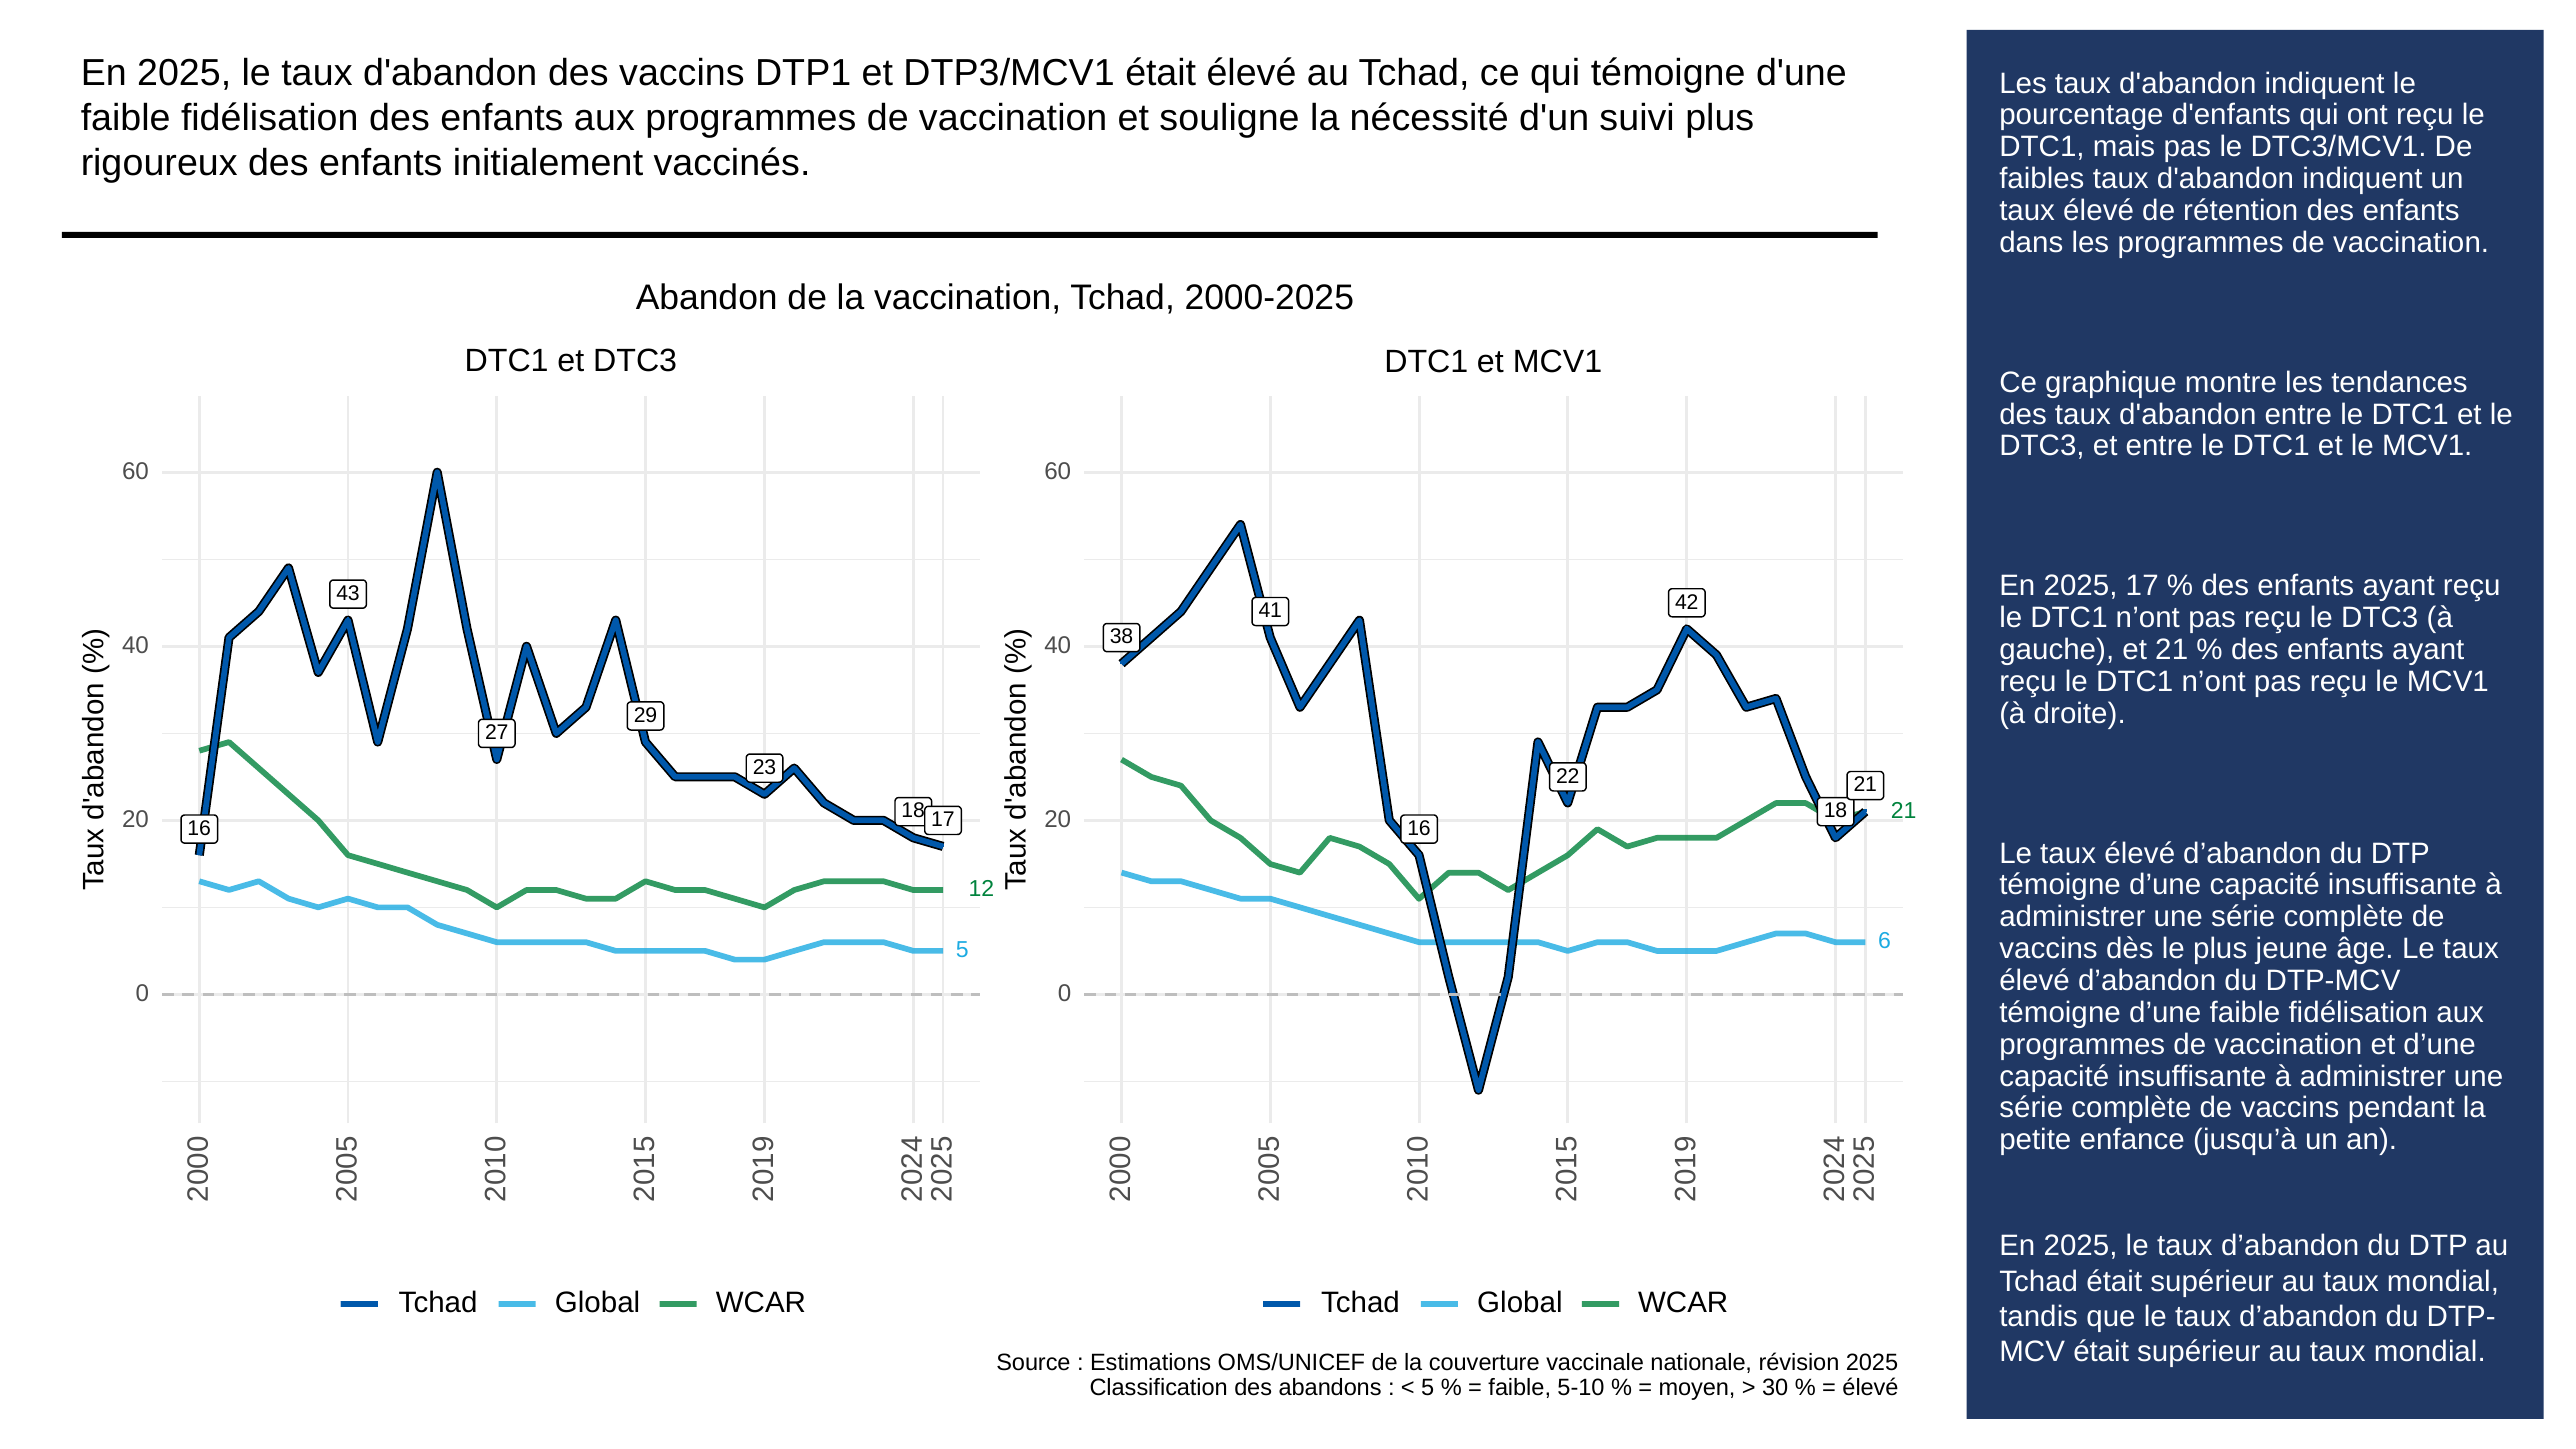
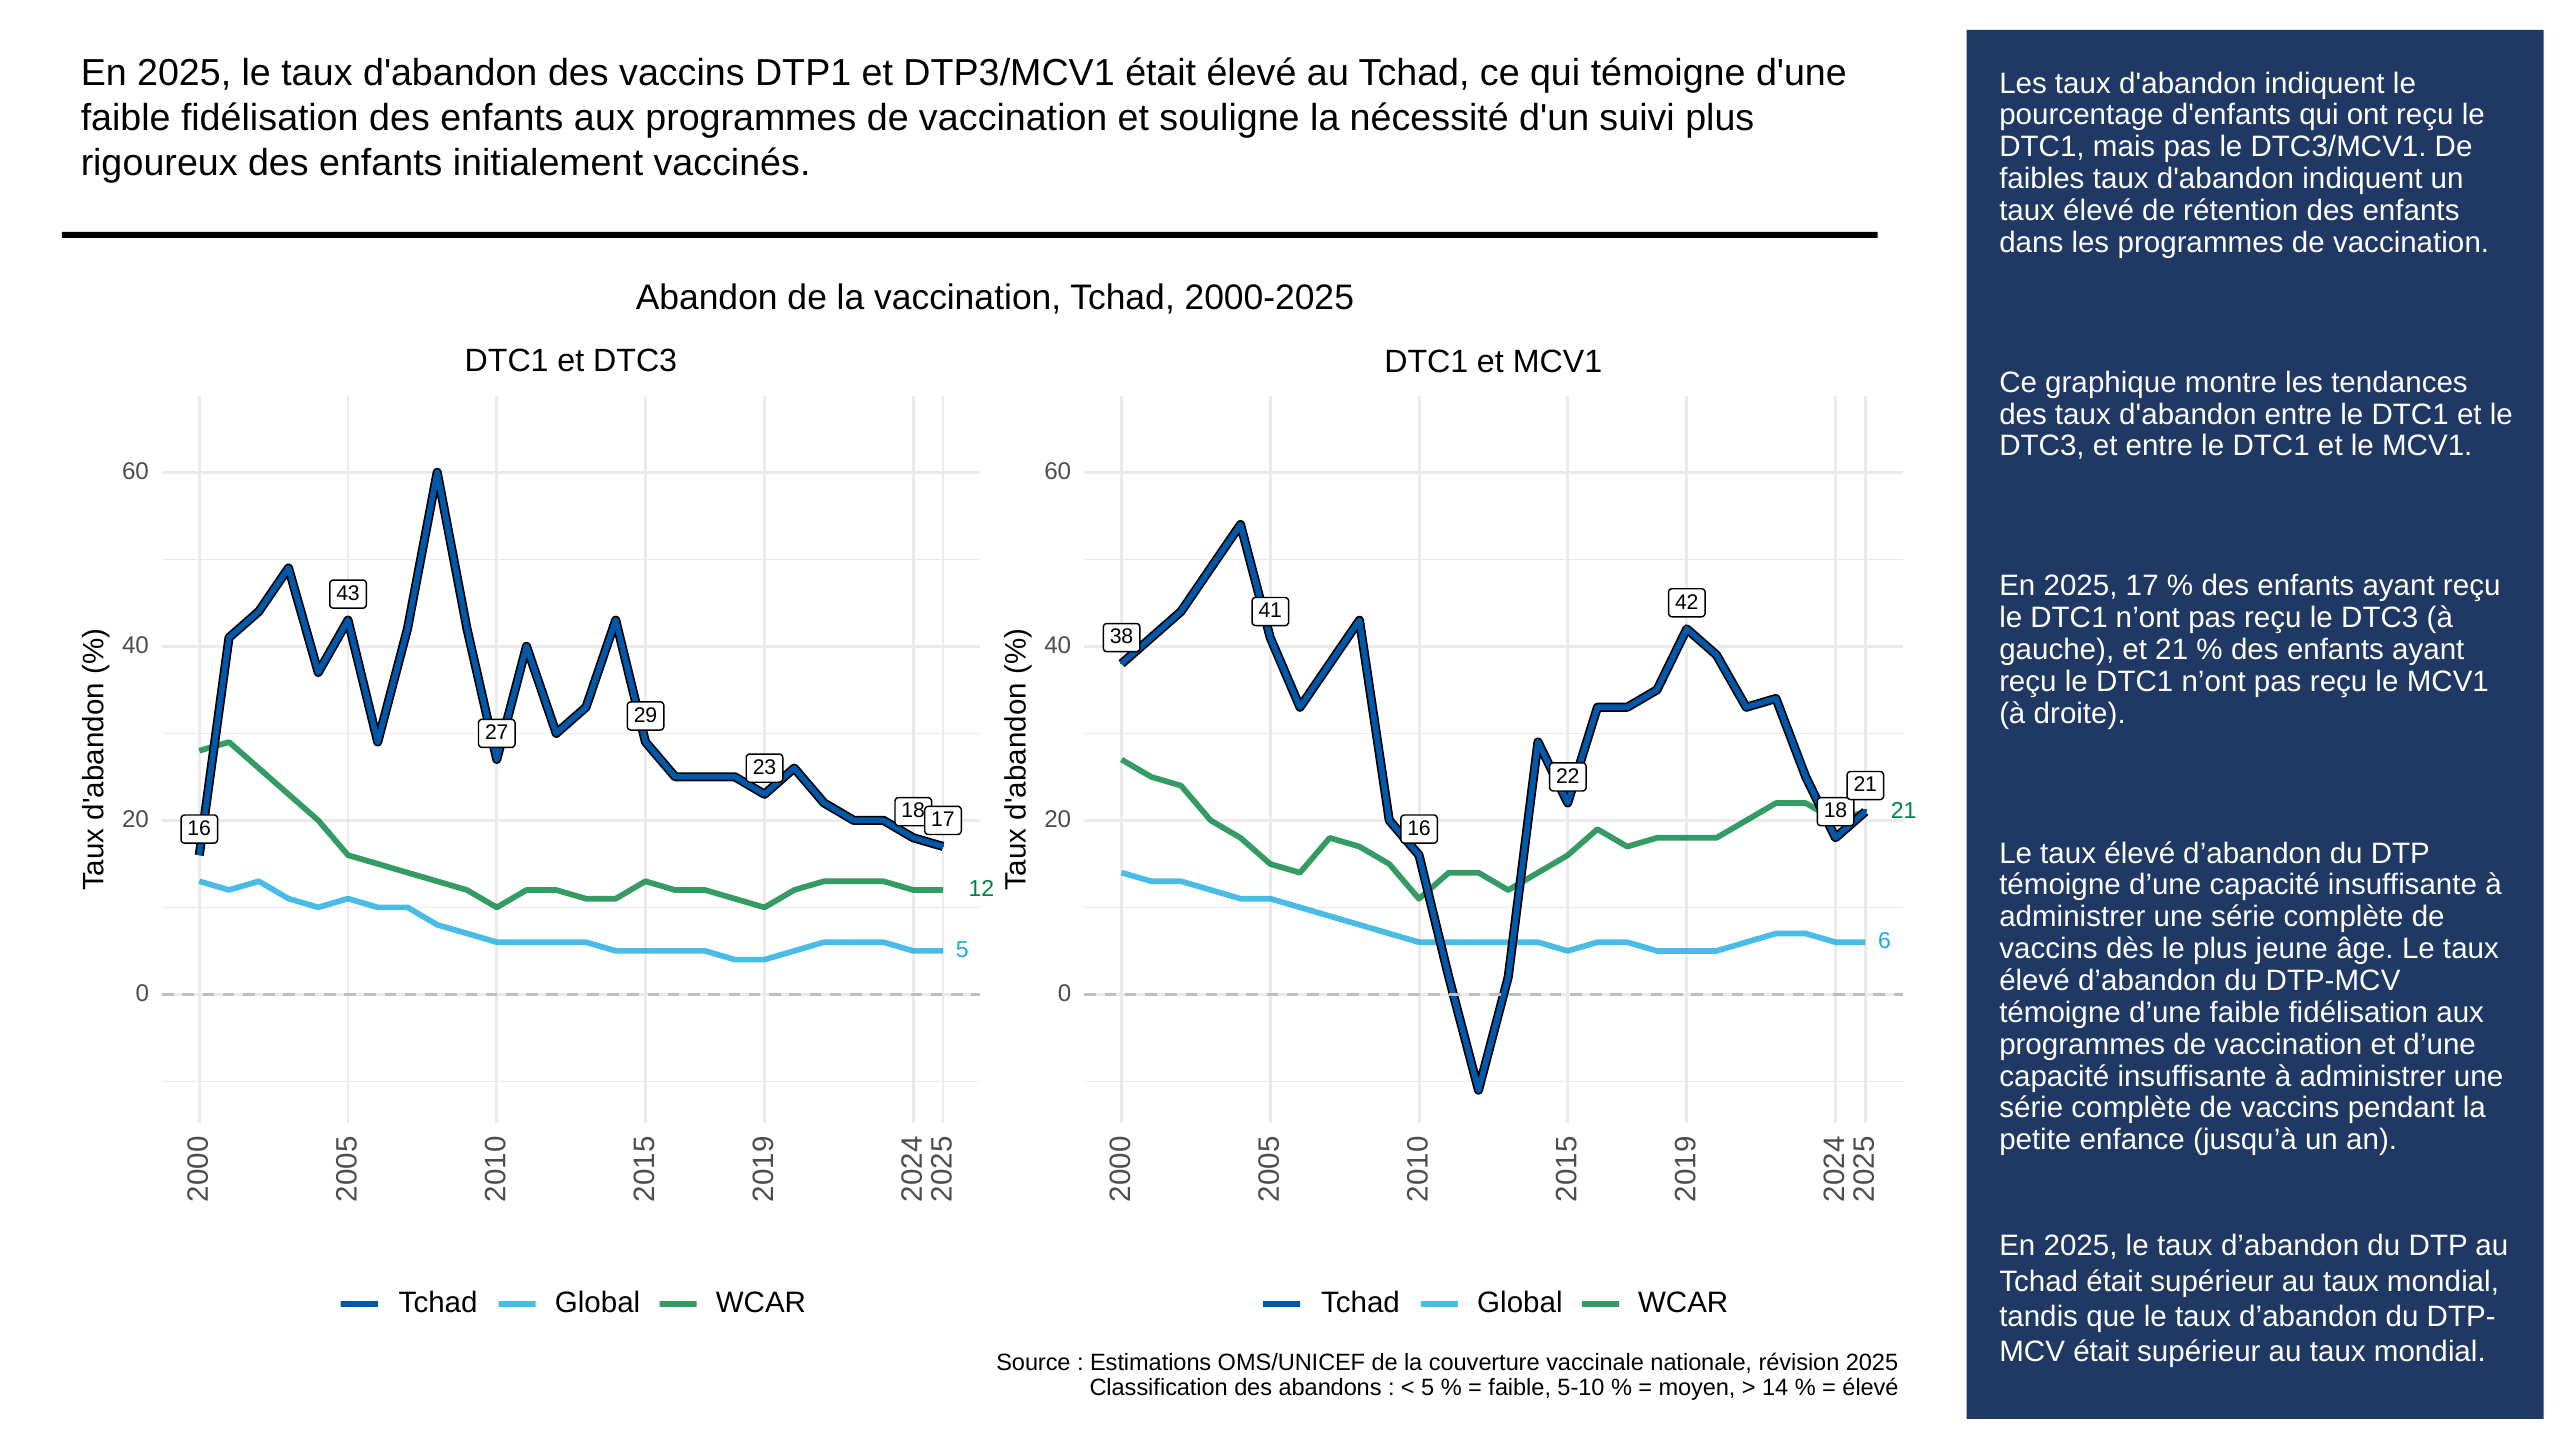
30: 30 -> 14 (1775, 1387)
